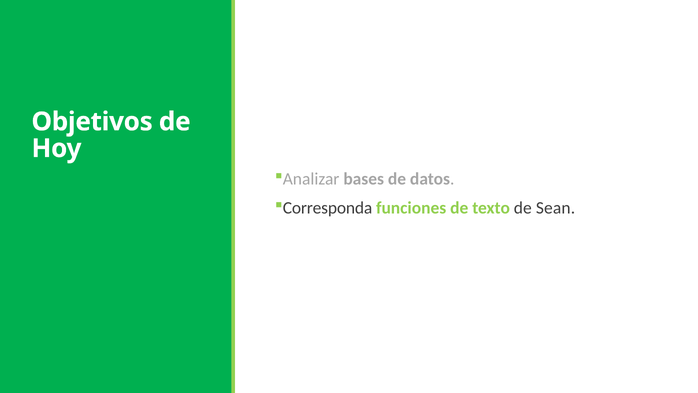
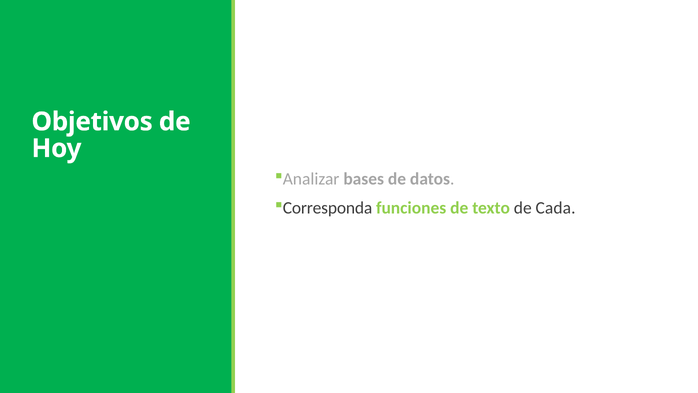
Sean: Sean -> Cada (556, 208)
